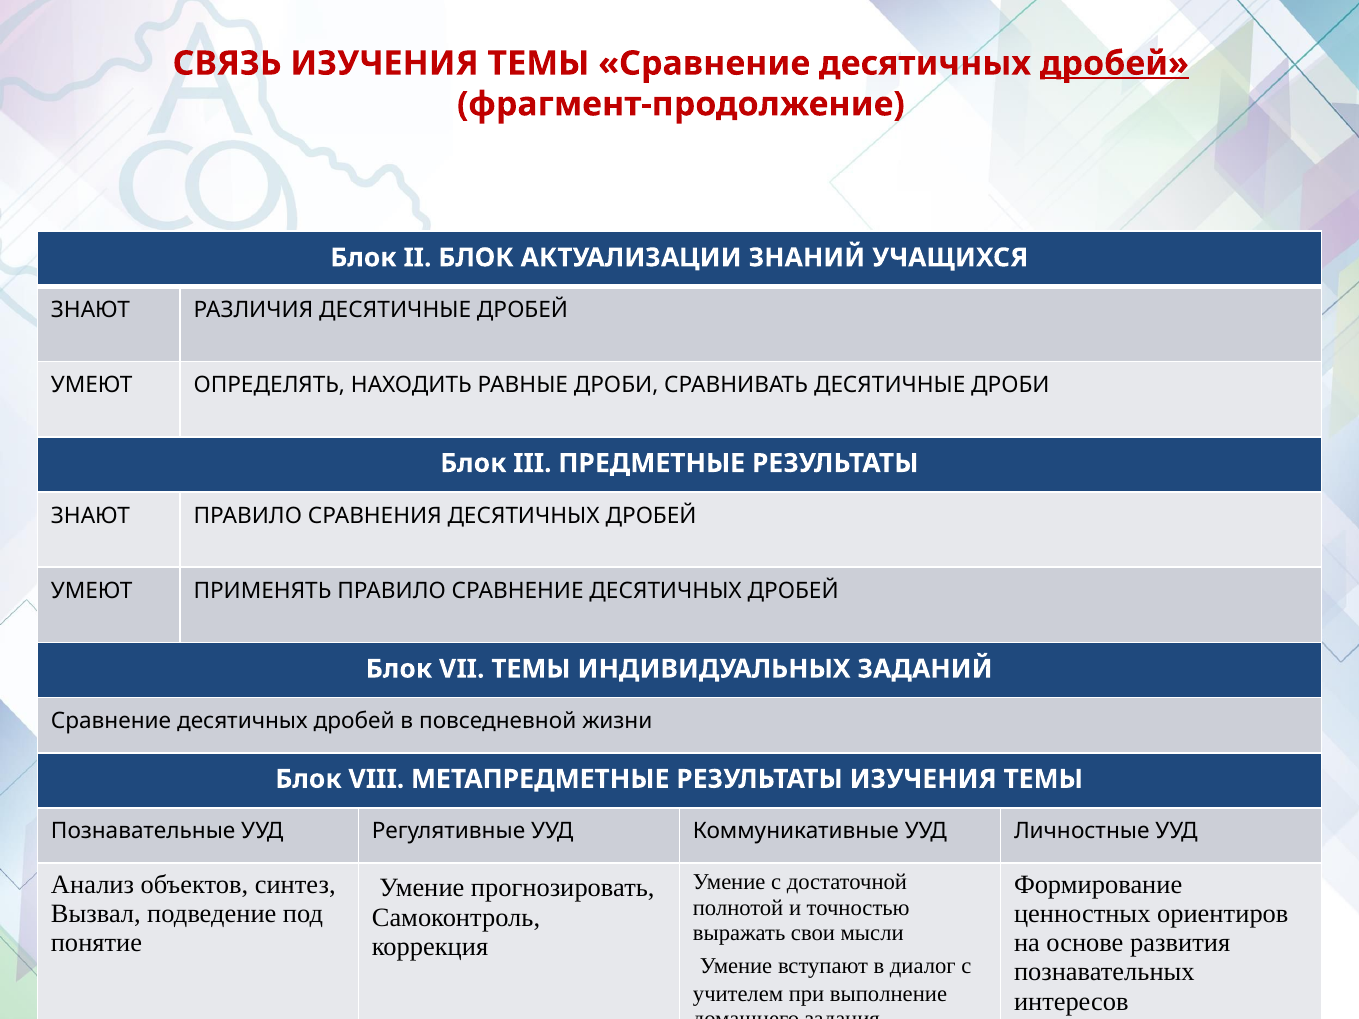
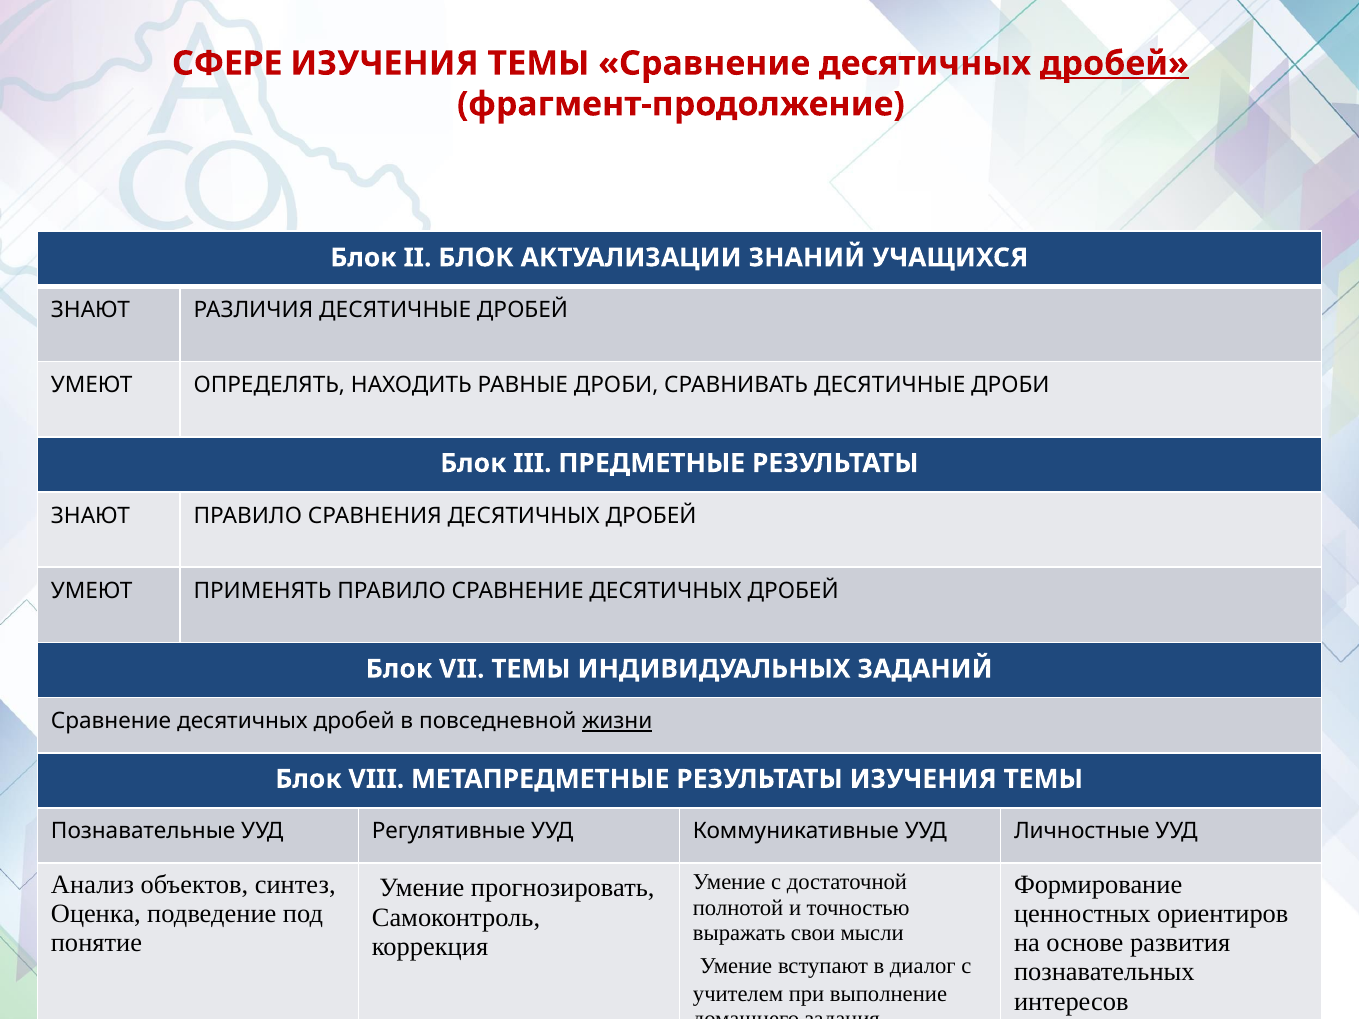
СВЯЗЬ: СВЯЗЬ -> СФЕРЕ (227, 63)
жизни underline: none -> present (617, 721)
Вызвал: Вызвал -> Оценка (96, 914)
